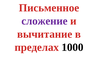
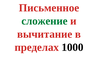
сложение colour: purple -> green (45, 21)
